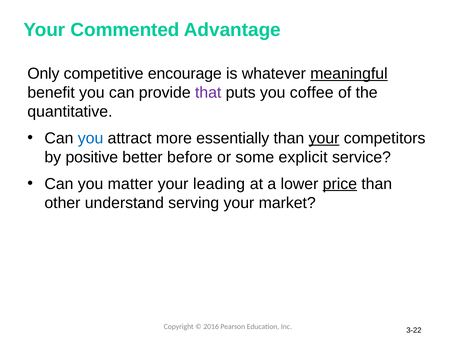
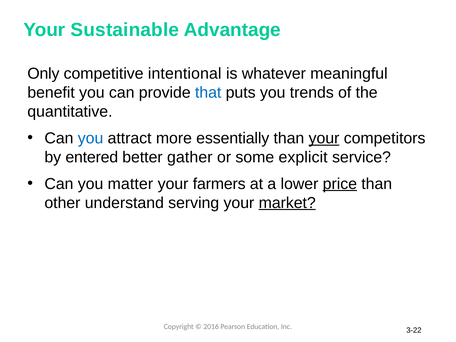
Commented: Commented -> Sustainable (125, 30)
encourage: encourage -> intentional (185, 74)
meaningful underline: present -> none (349, 74)
that colour: purple -> blue (208, 93)
coffee: coffee -> trends (312, 93)
positive: positive -> entered (92, 157)
before: before -> gather (190, 157)
leading: leading -> farmers (219, 184)
market underline: none -> present (287, 203)
